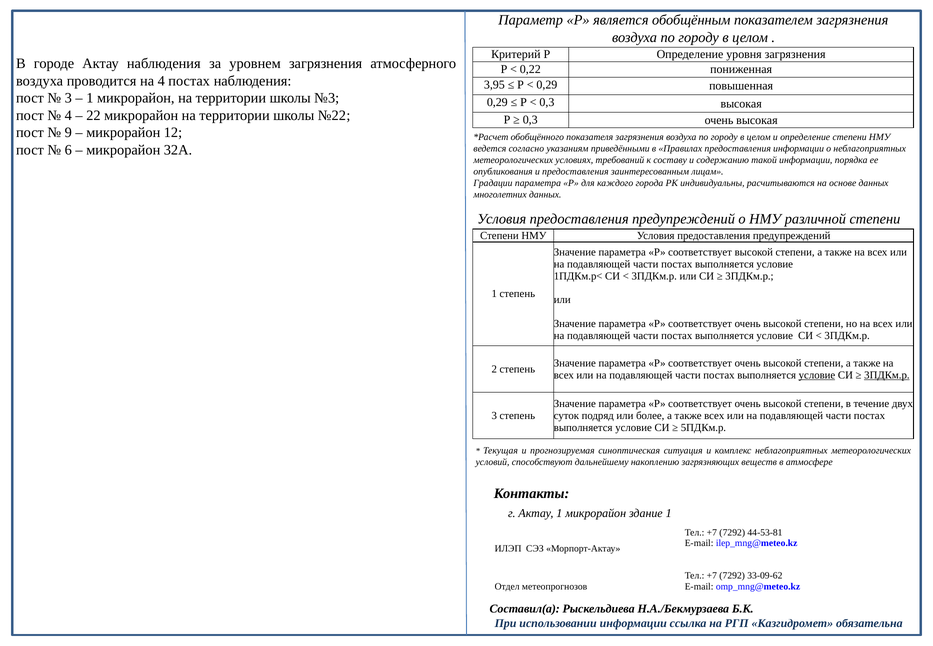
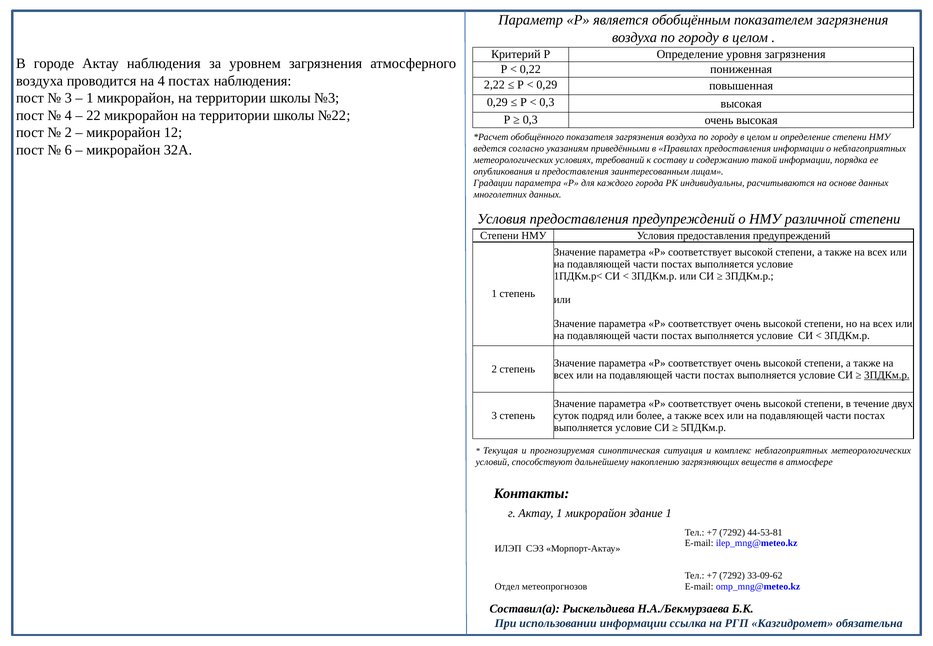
3,95: 3,95 -> 2,22 (494, 85)
9: 9 -> 2 (68, 133)
условие underline: present -> none (817, 375)
